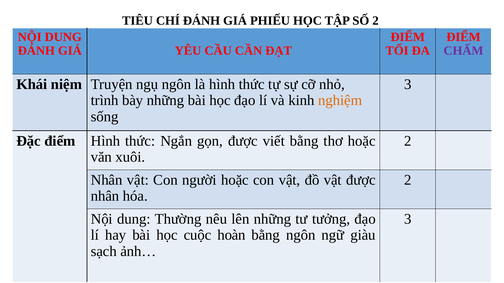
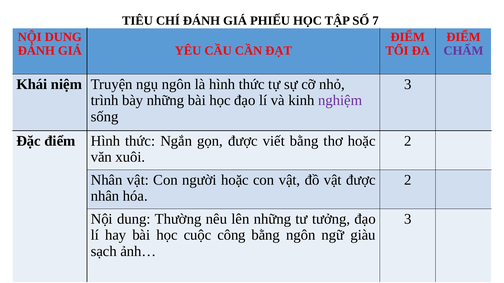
SỐ 2: 2 -> 7 (375, 21)
nghiệm colour: orange -> purple (340, 101)
hoàn: hoàn -> công (232, 236)
